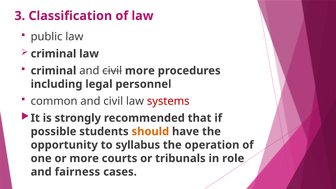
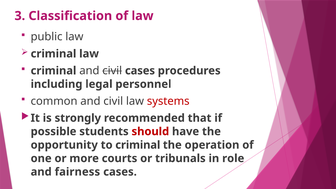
civil more: more -> cases (140, 71)
should colour: orange -> red (150, 131)
to syllabus: syllabus -> criminal (138, 145)
